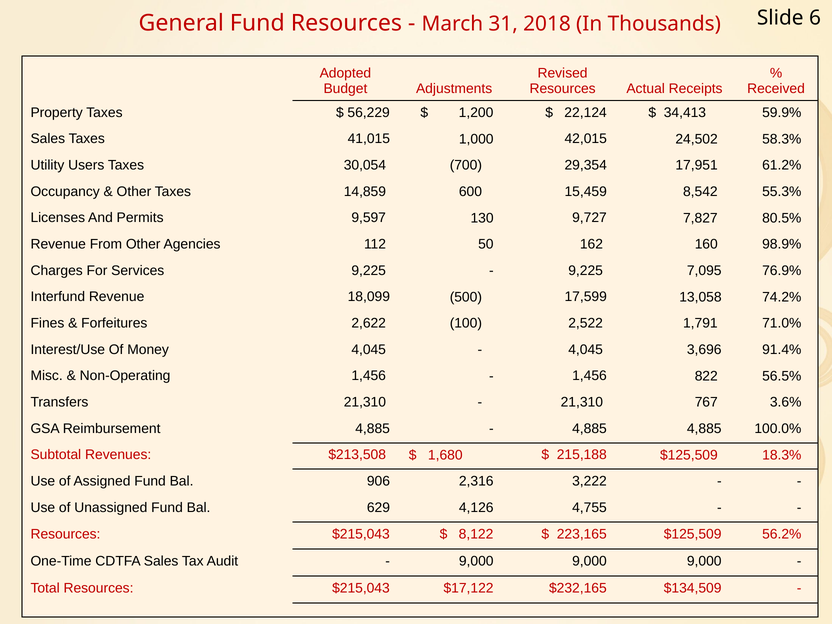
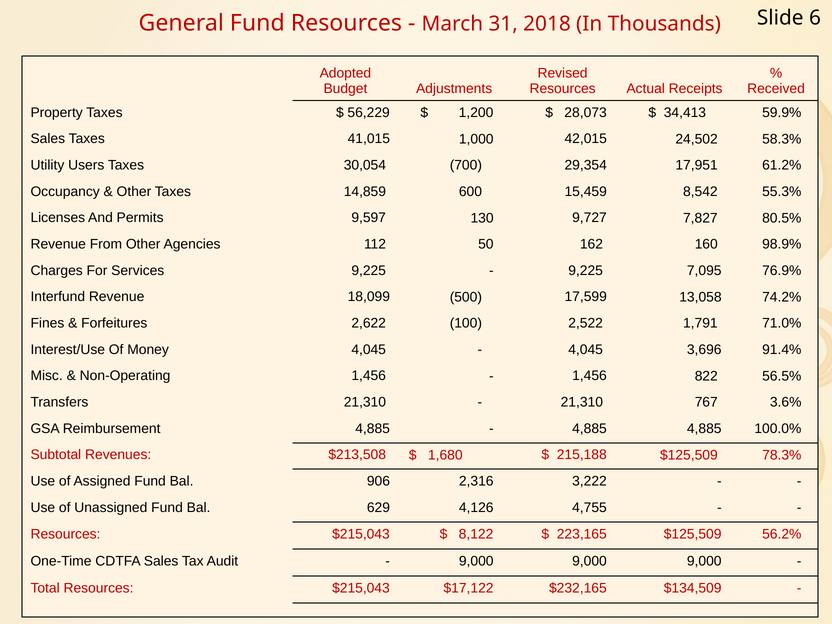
22,124: 22,124 -> 28,073 (586, 113)
18.3%: 18.3% -> 78.3% (782, 455)
